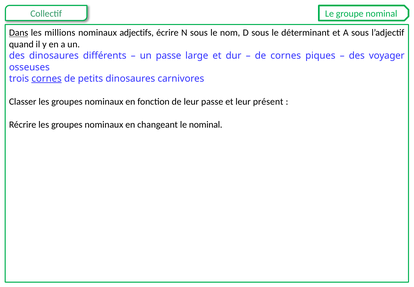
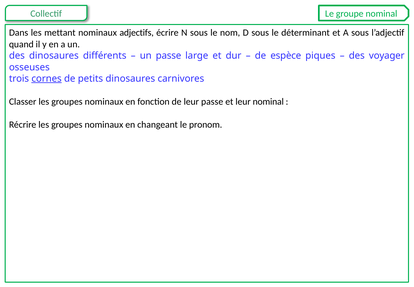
Dans underline: present -> none (19, 33)
millions: millions -> mettant (60, 33)
de cornes: cornes -> espèce (286, 56)
leur présent: présent -> nominal (268, 102)
le nominal: nominal -> pronom (206, 124)
